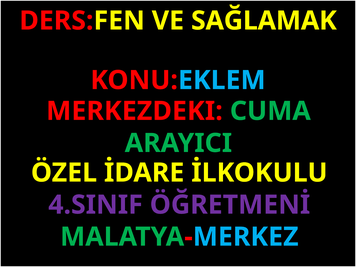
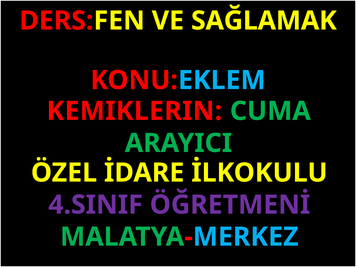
MERKEZDEKI: MERKEZDEKI -> KEMIKLERIN (134, 111)
